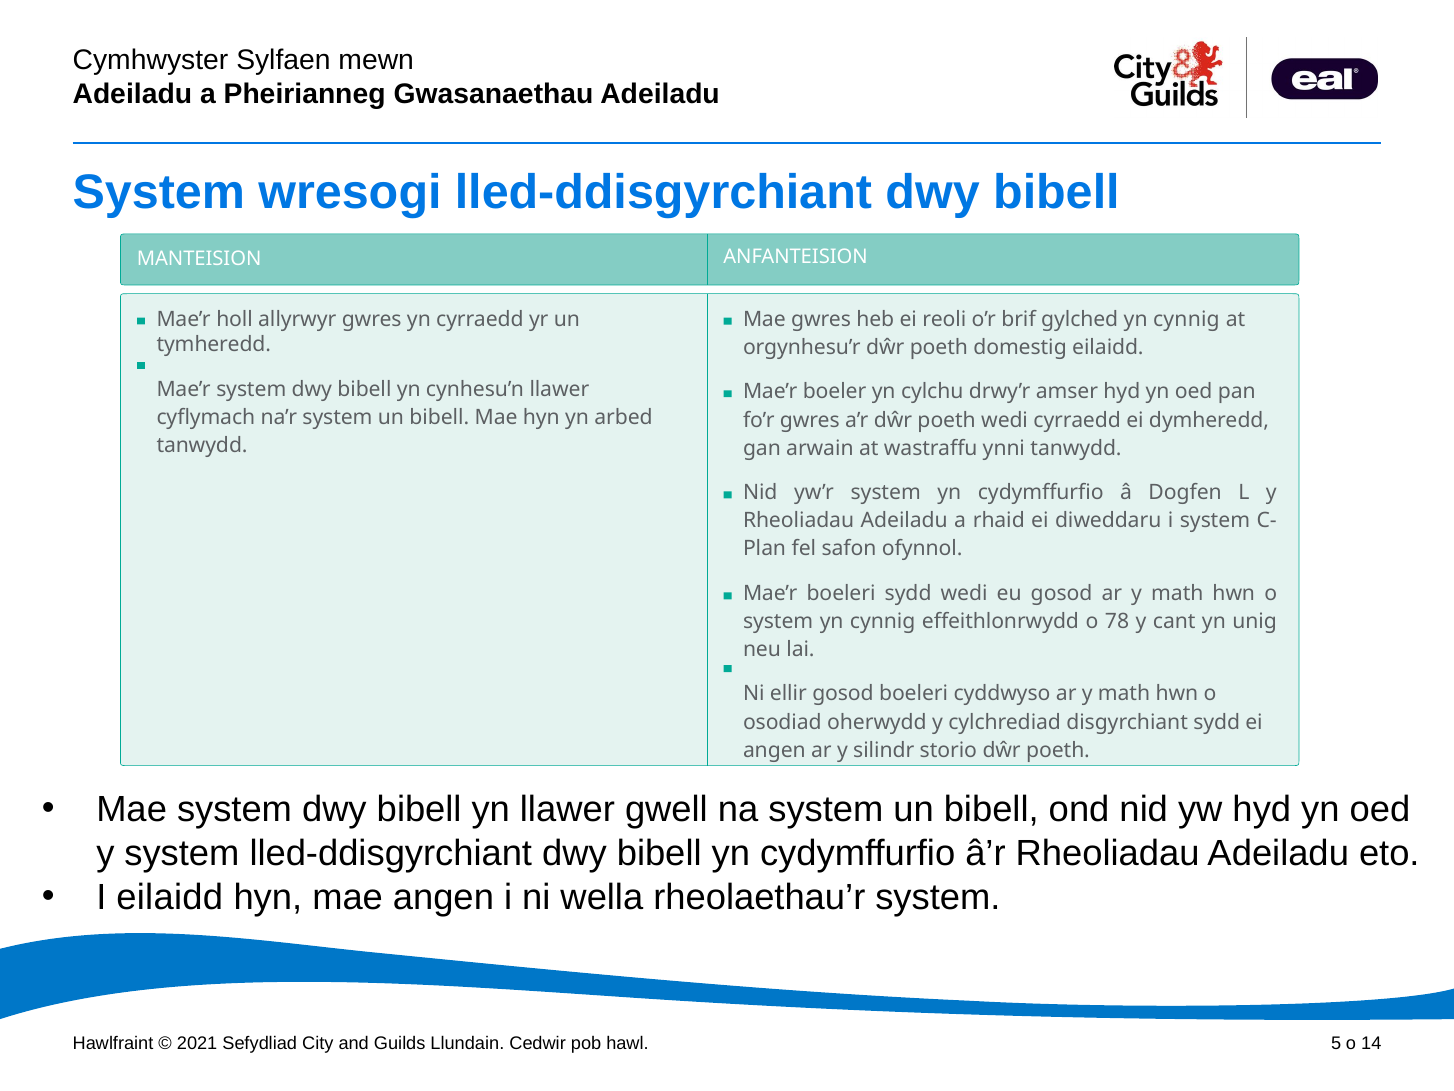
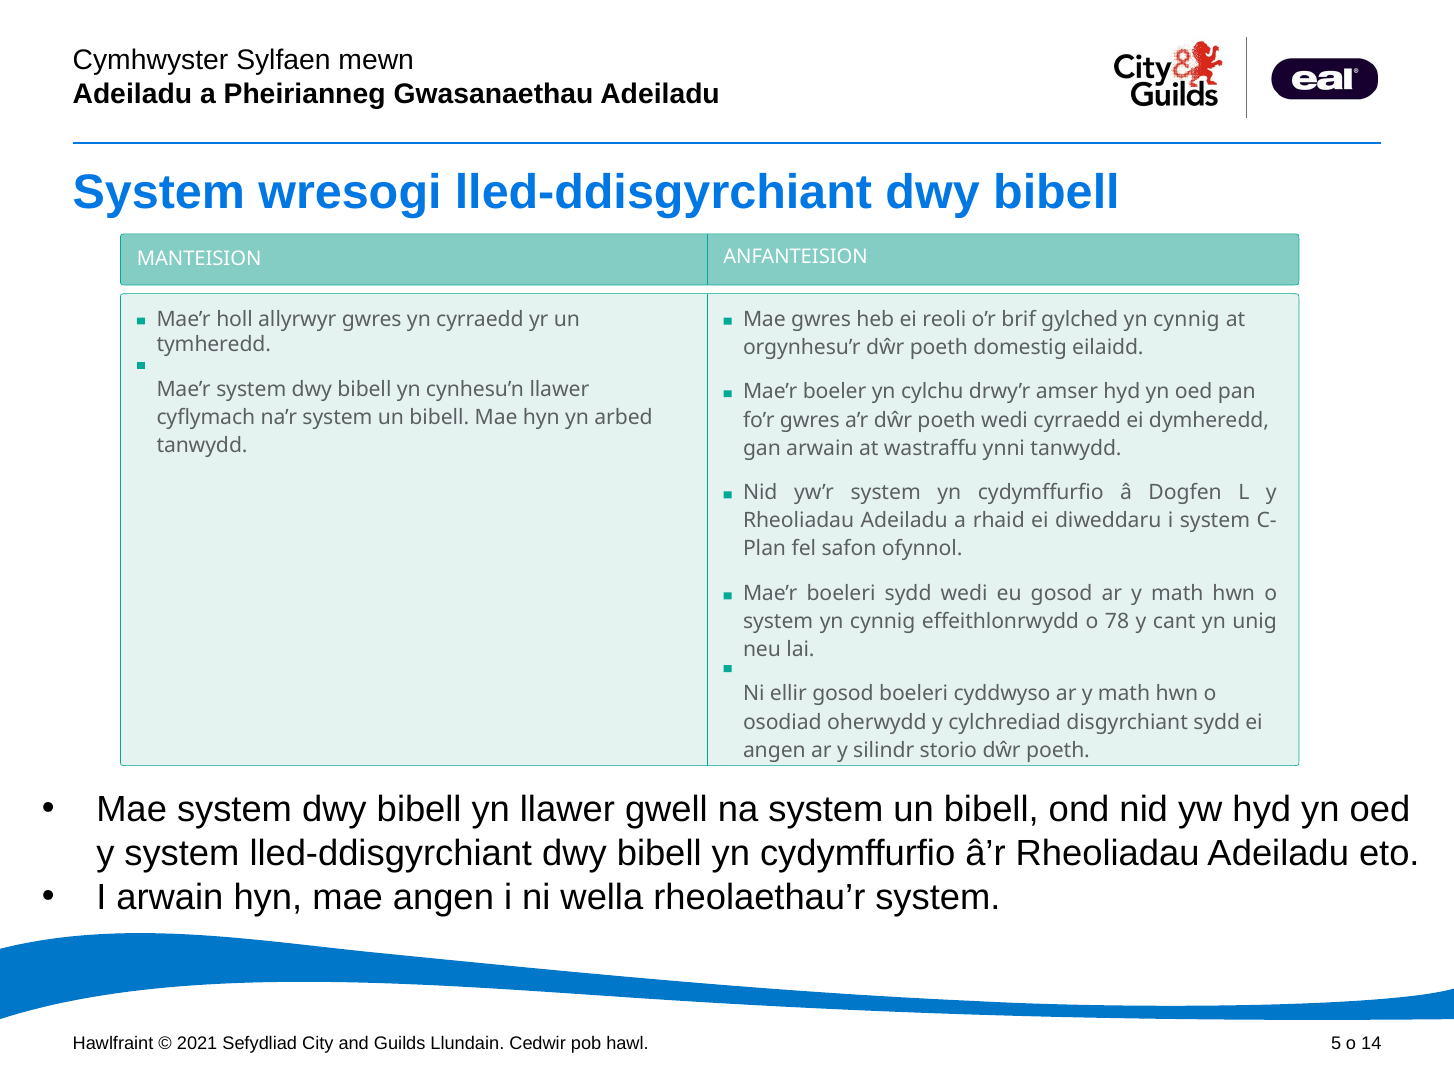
I eilaidd: eilaidd -> arwain (170, 897)
